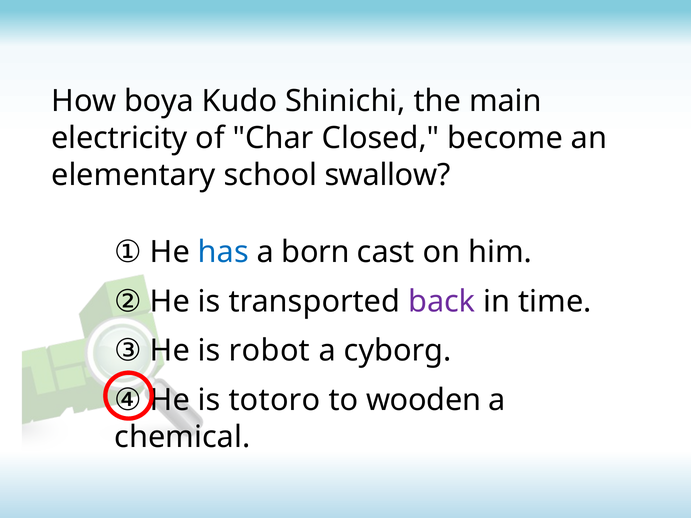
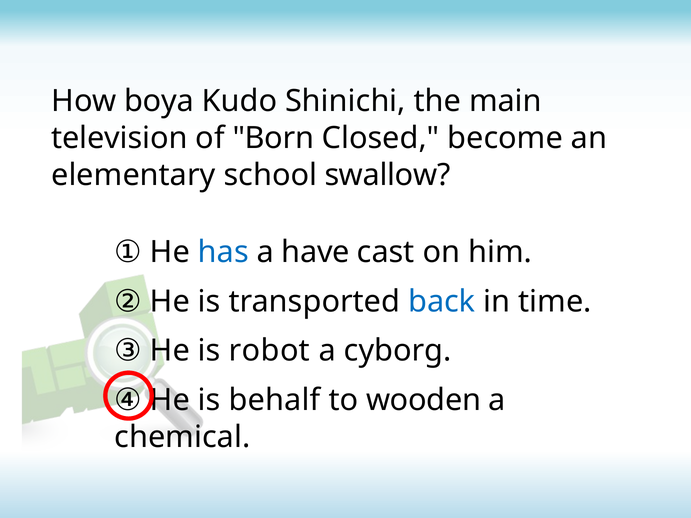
electricity: electricity -> television (119, 138)
Char: Char -> Born (273, 138)
born: born -> have (316, 252)
back colour: purple -> blue (442, 302)
totoro: totoro -> behalf (275, 400)
